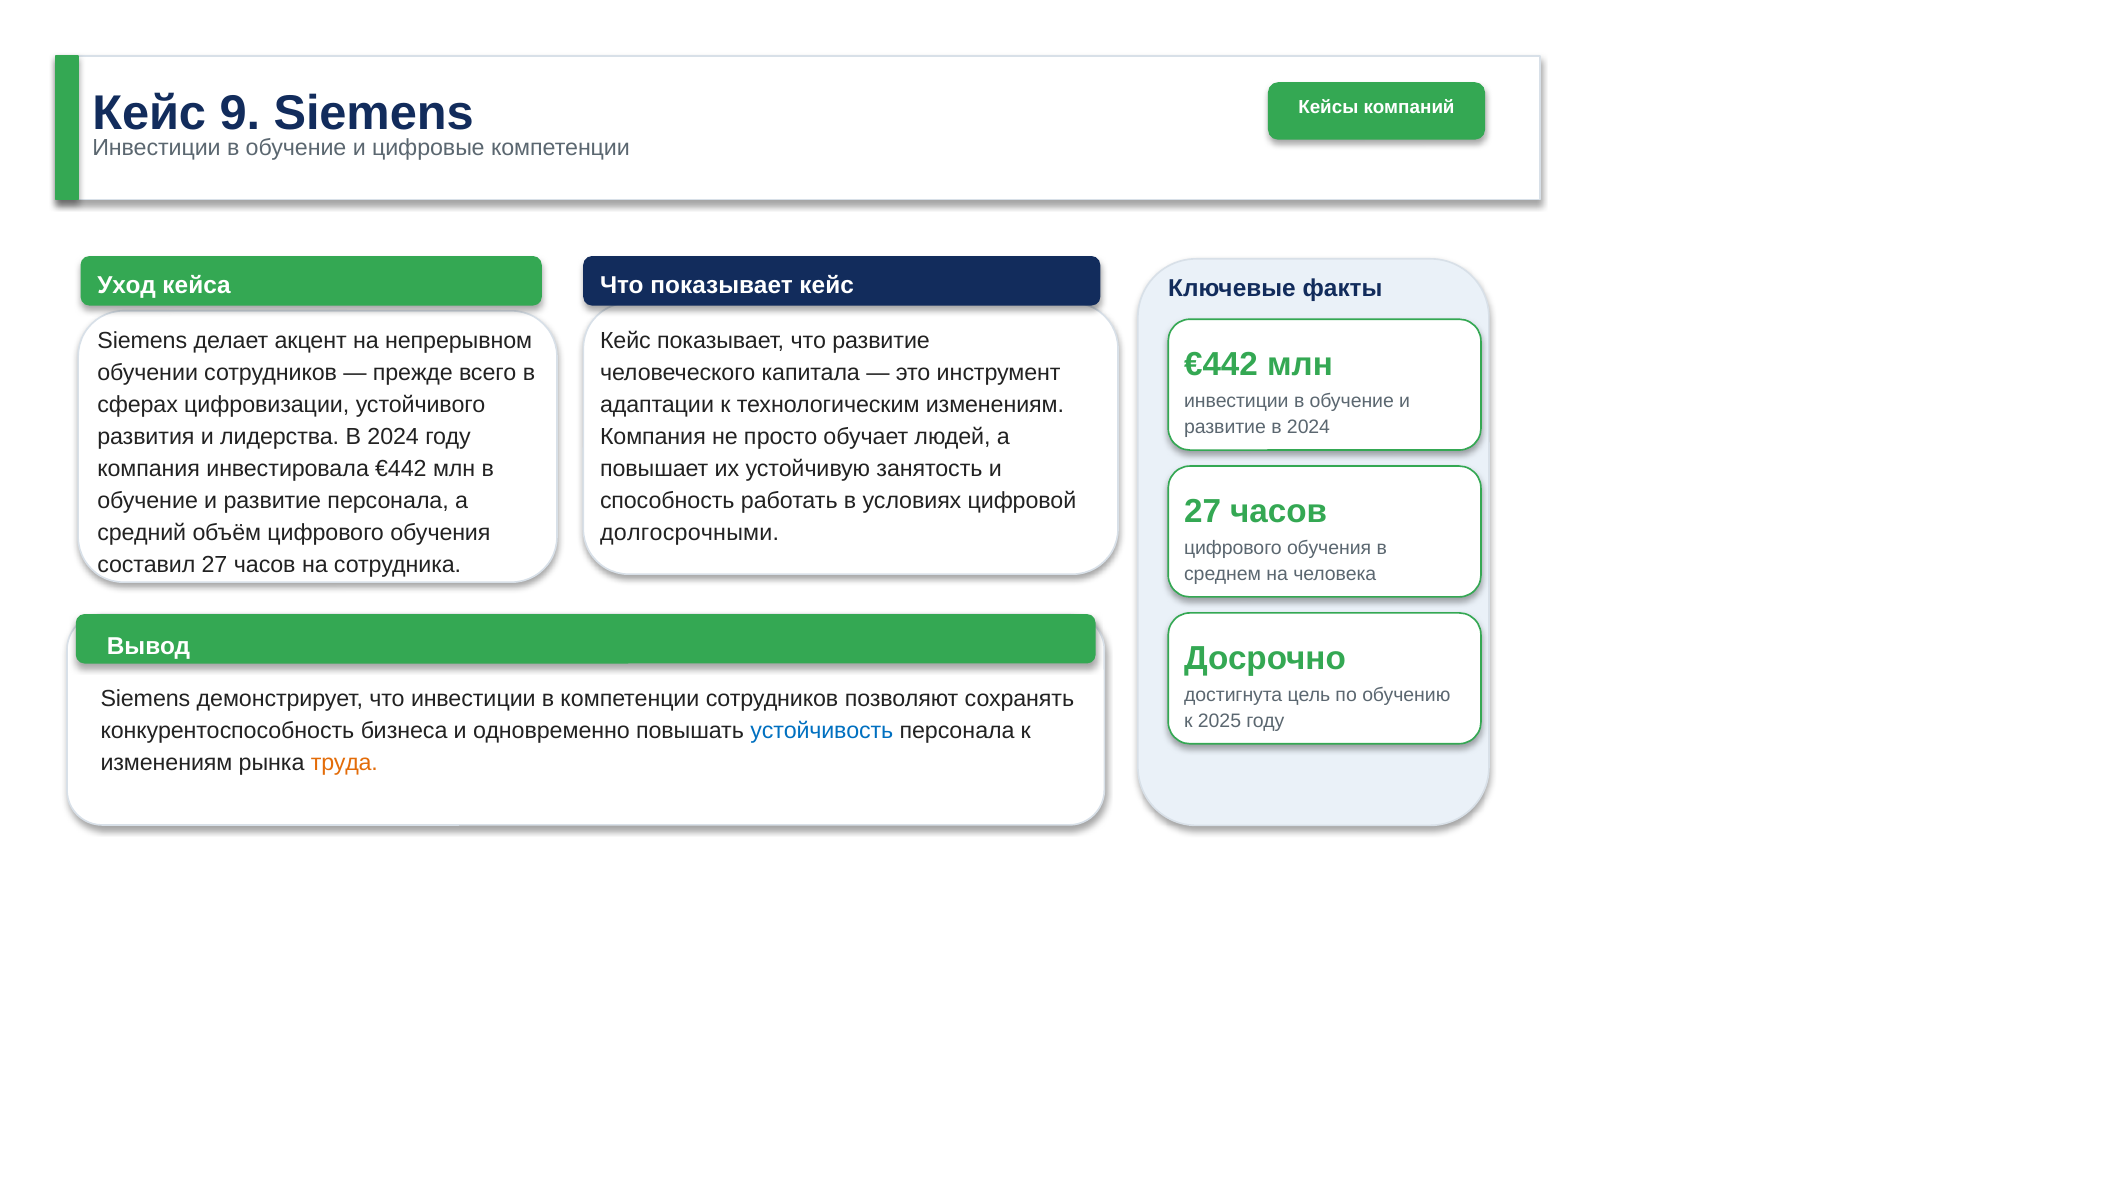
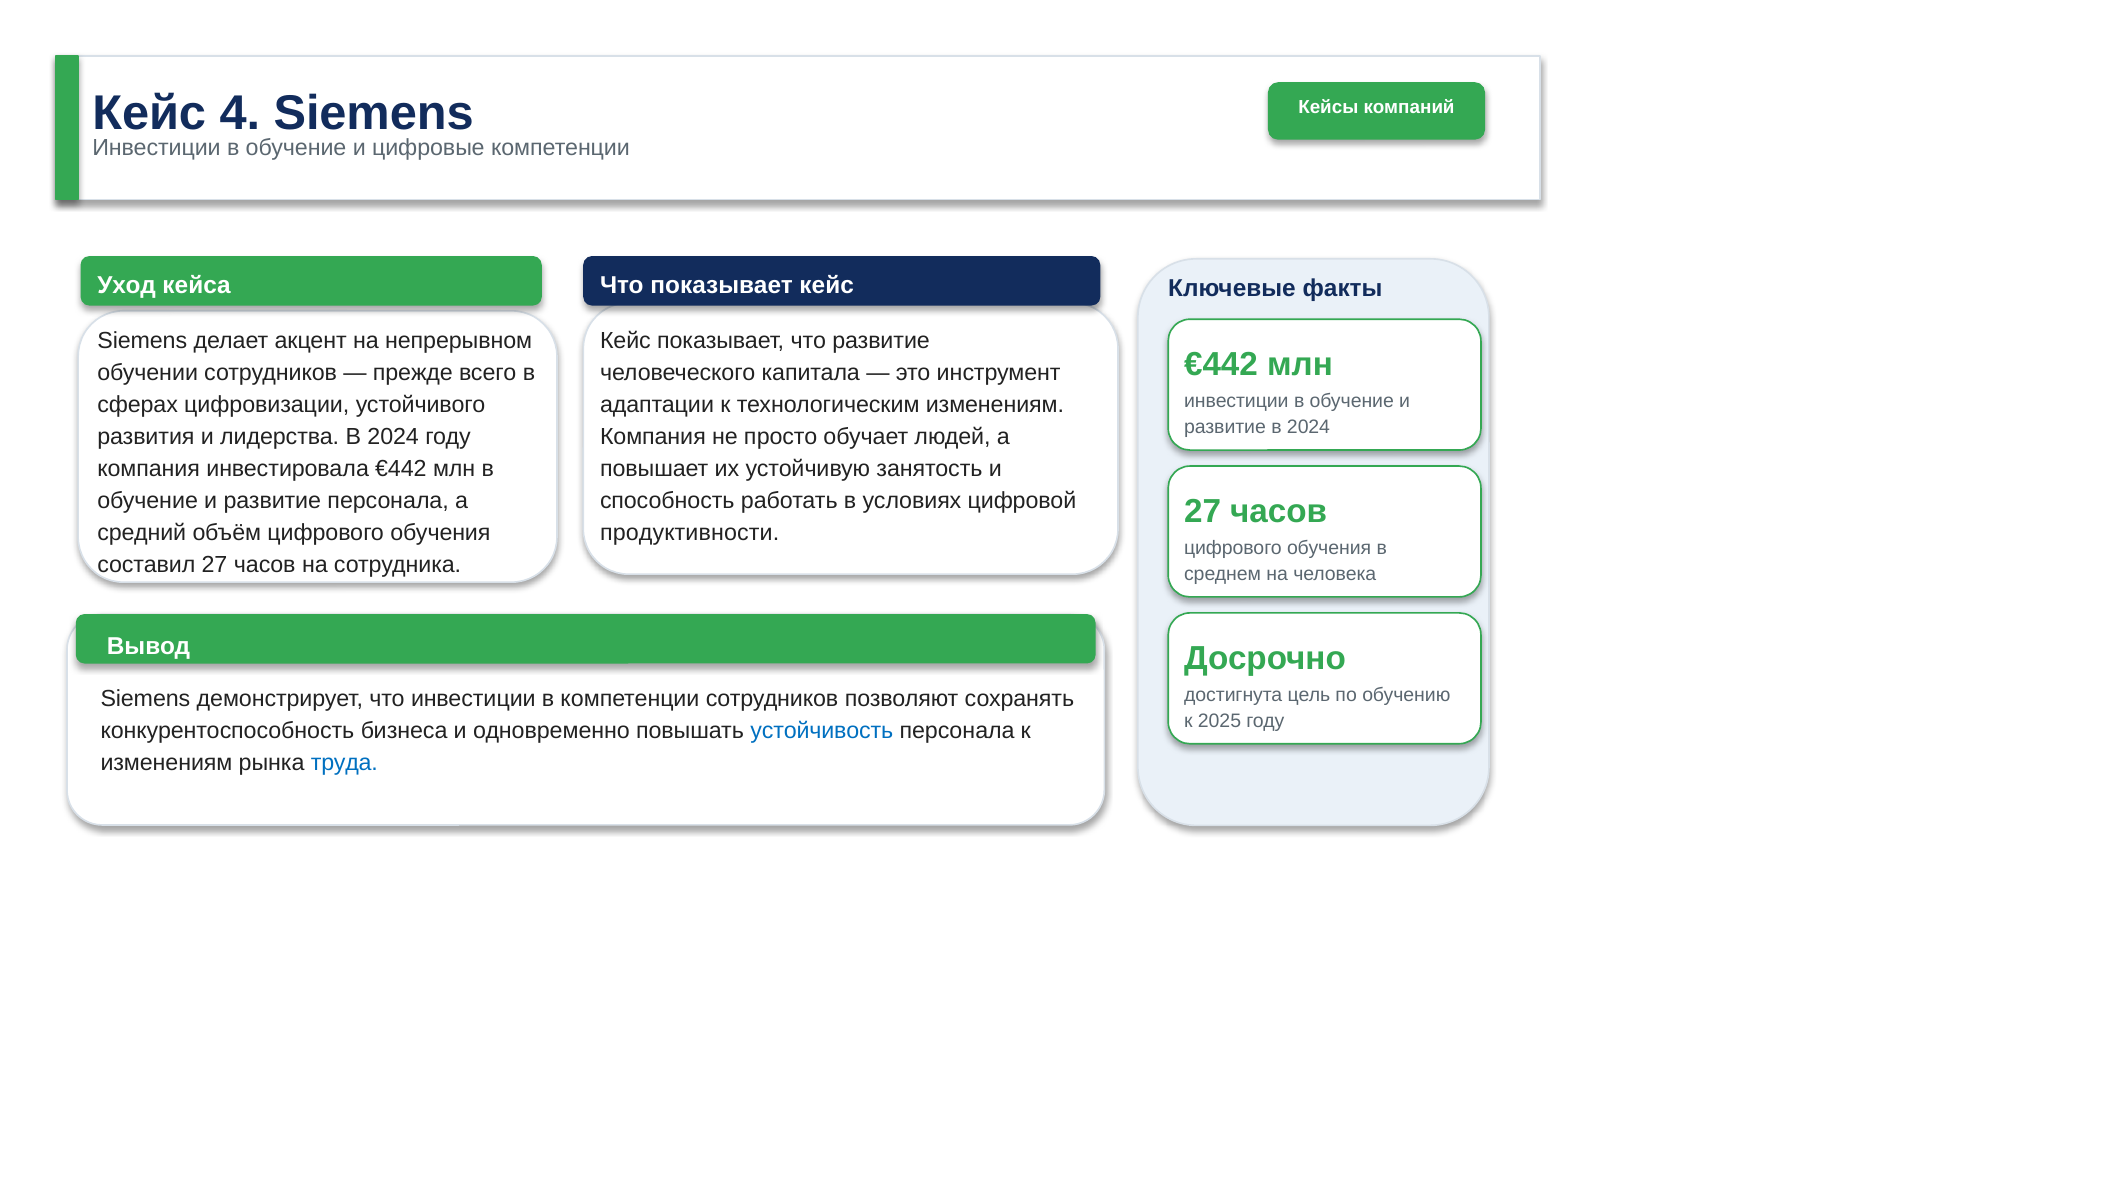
9: 9 -> 4 (240, 113)
долгосрочными: долгосрочными -> продуктивности (690, 533)
труда colour: orange -> blue (344, 762)
